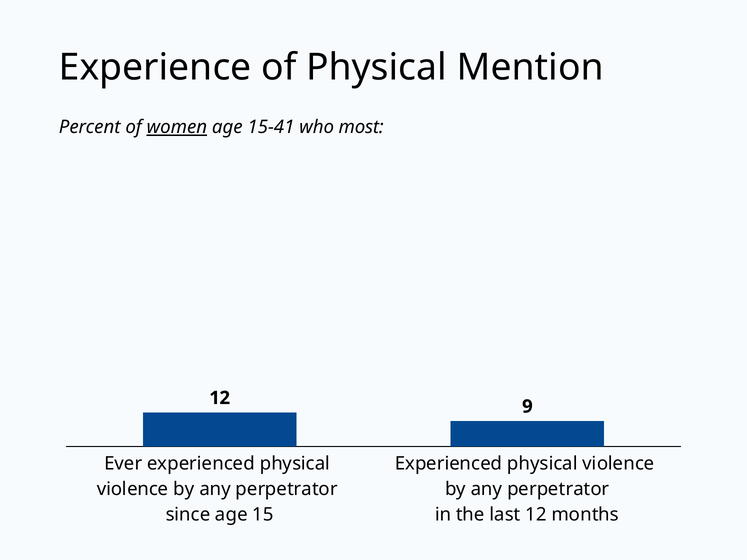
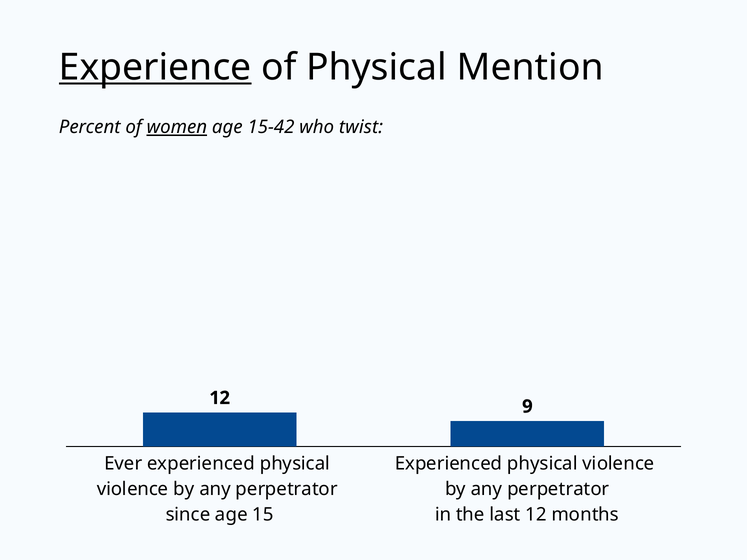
Experience underline: none -> present (155, 68)
15-41: 15-41 -> 15-42 (271, 127)
most: most -> twist (361, 127)
